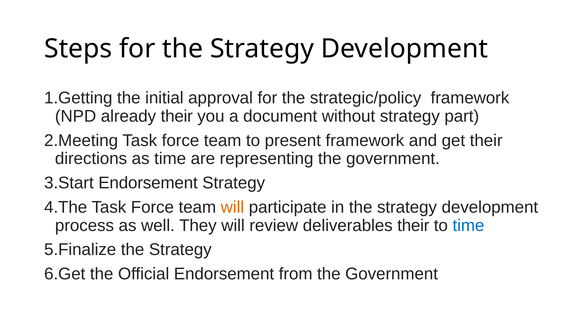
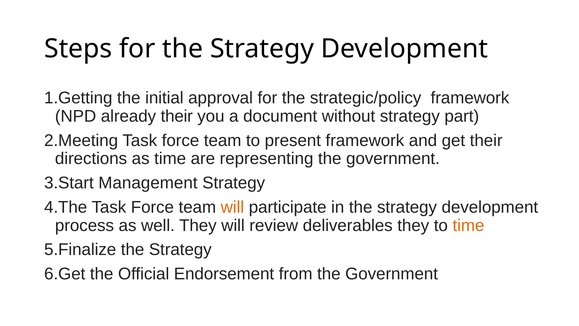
Endorsement: Endorsement -> Management (148, 183)
deliverables their: their -> they (413, 225)
time colour: blue -> orange (468, 225)
